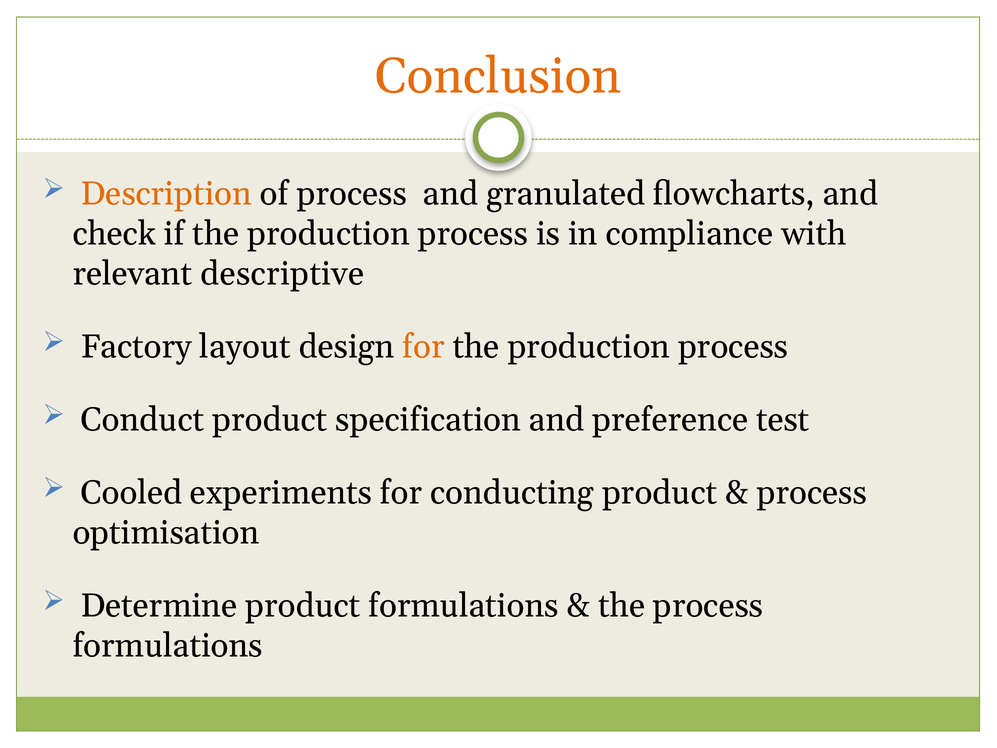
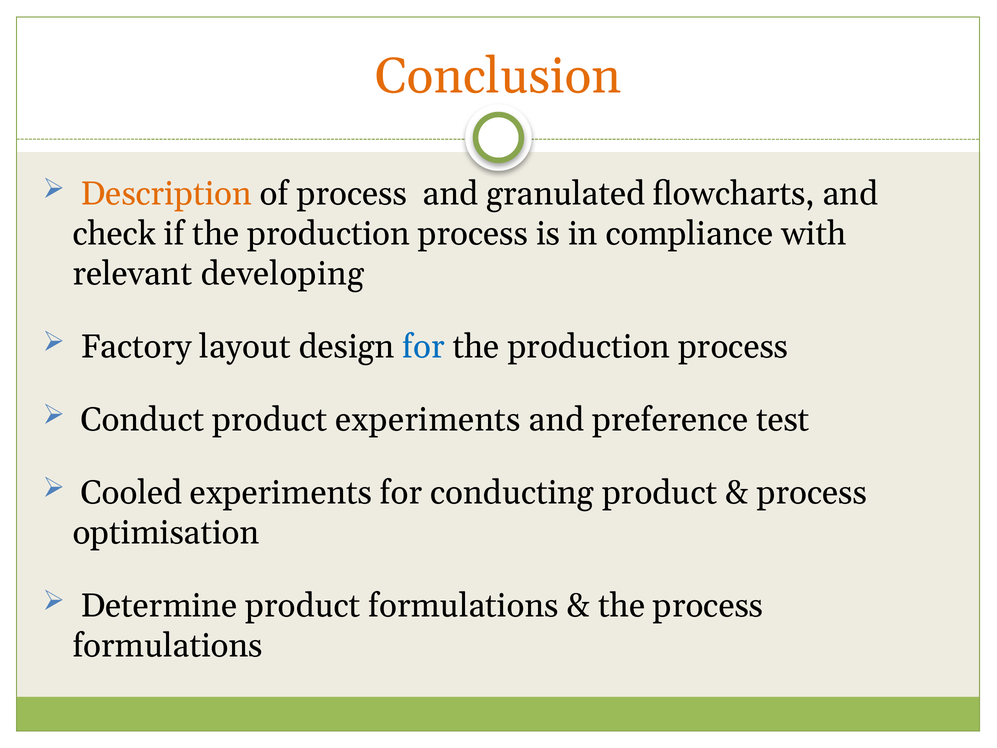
descriptive: descriptive -> developing (282, 273)
for colour: orange -> blue (424, 347)
product specification: specification -> experiments (428, 420)
